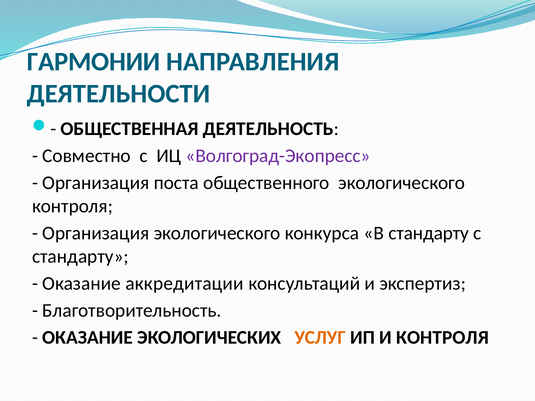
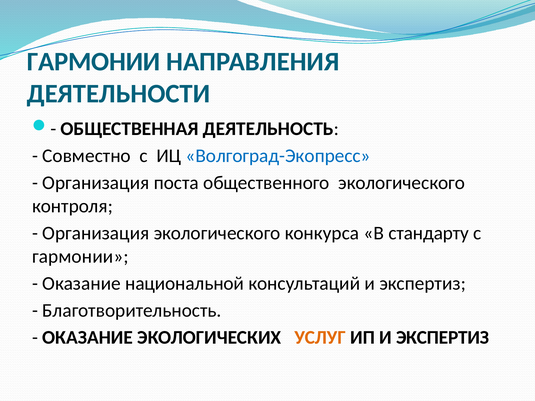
Волгоград-Экопресс colour: purple -> blue (278, 156)
стандарту: стандарту -> гармонии (80, 257)
аккредитации: аккредитации -> национальной (185, 284)
ИП И КОНТРОЛЯ: КОНТРОЛЯ -> ЭКСПЕРТИЗ (443, 338)
